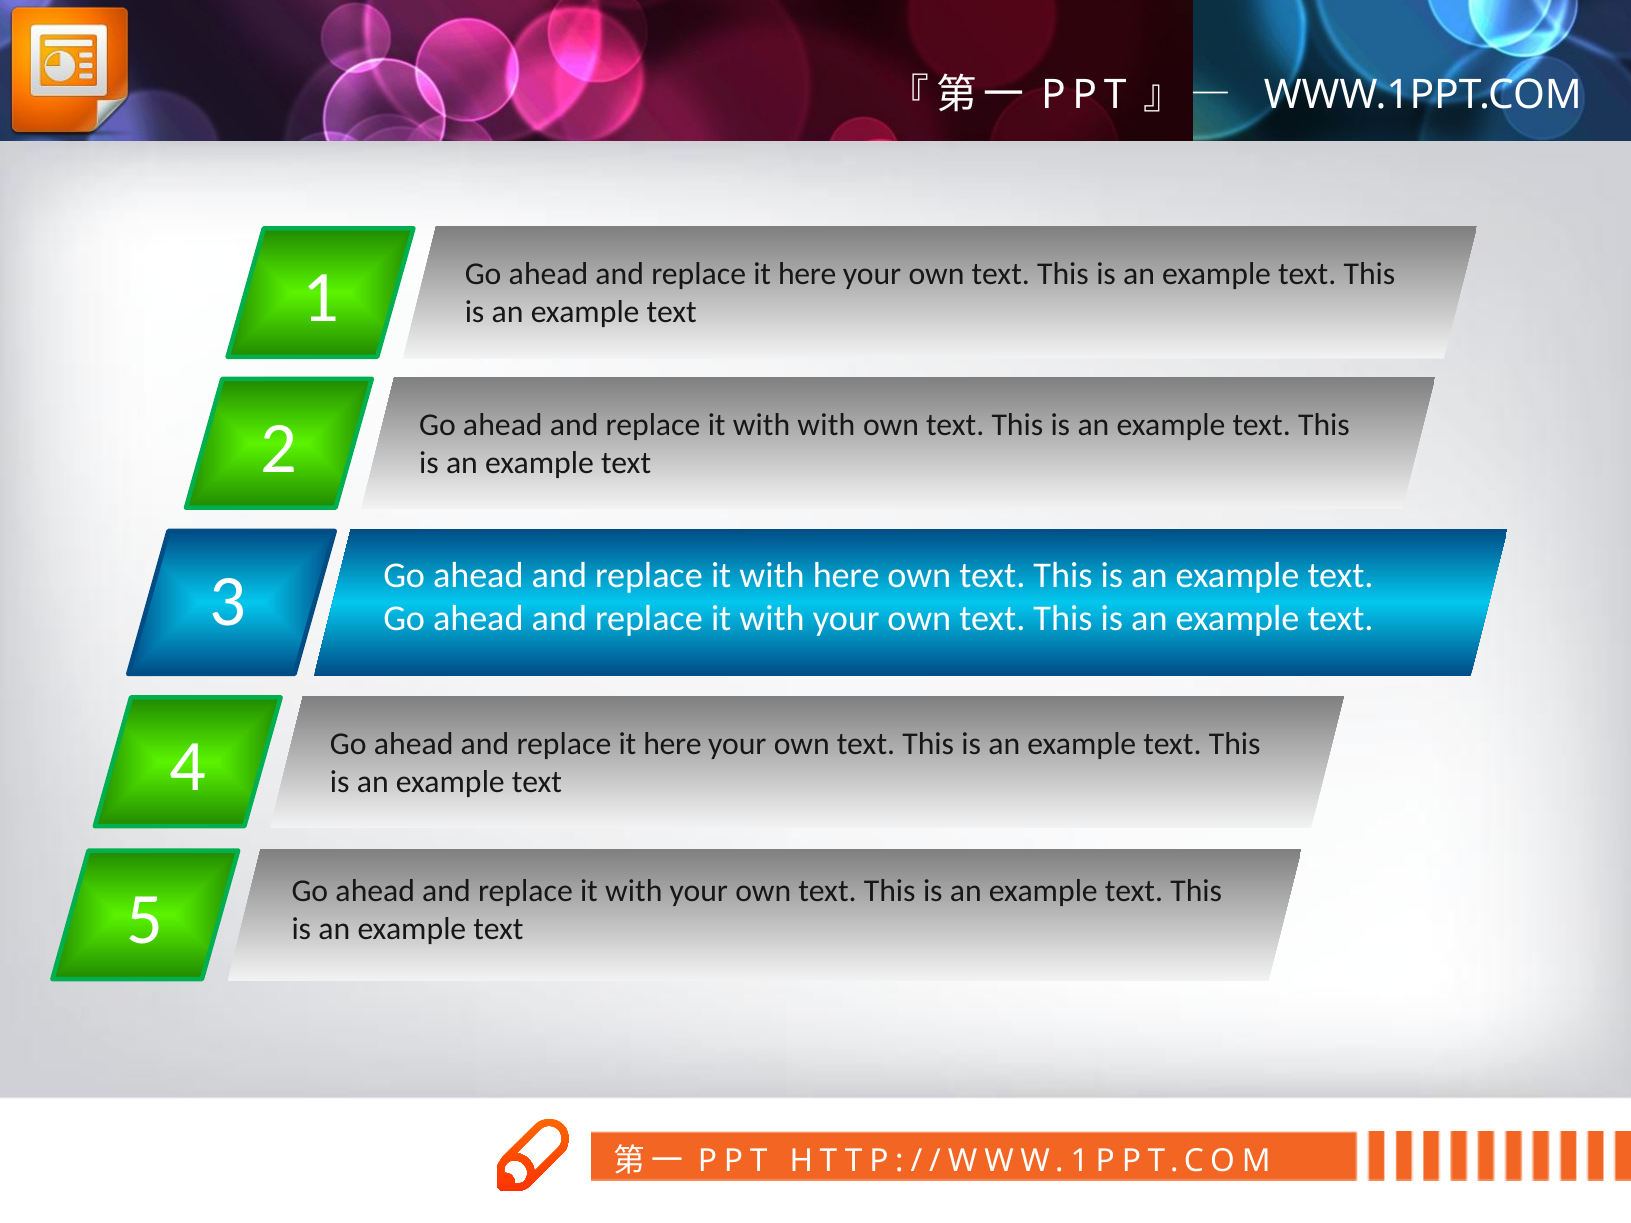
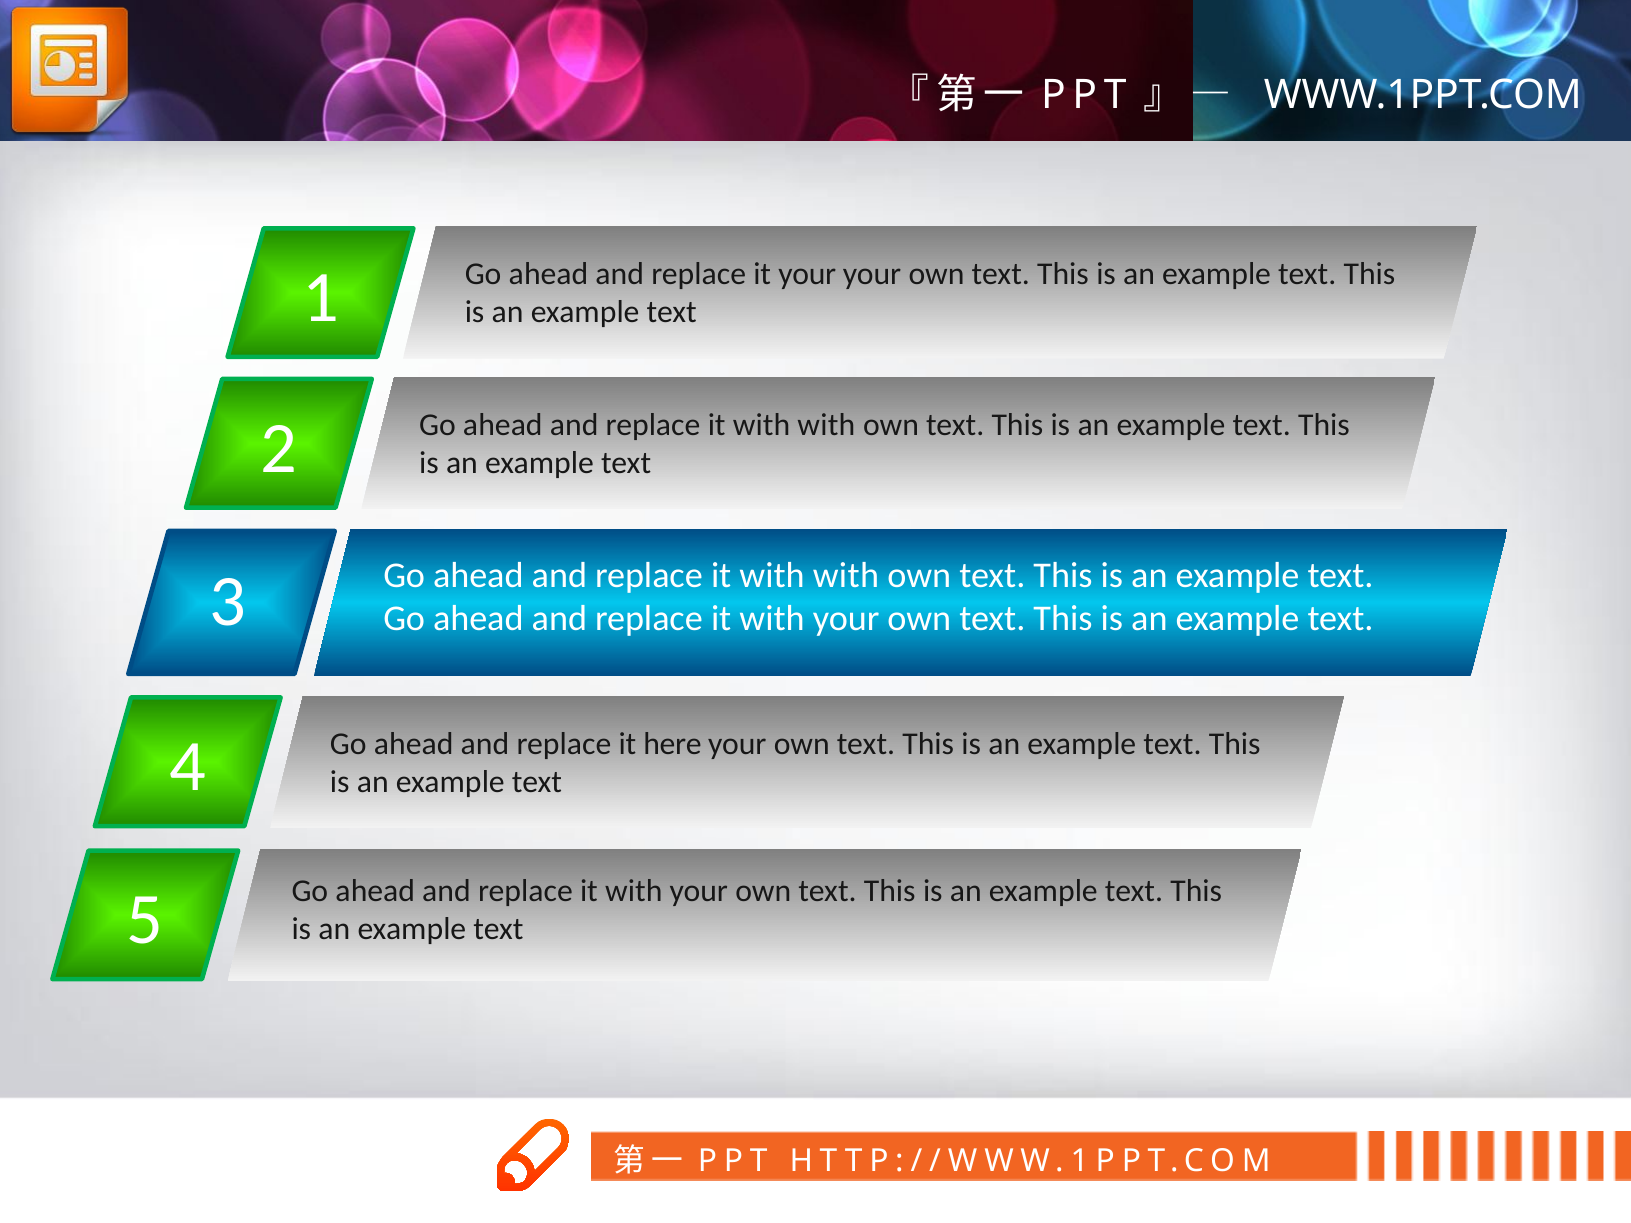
here: here -> your (807, 274)
here: here -> with (846, 576)
